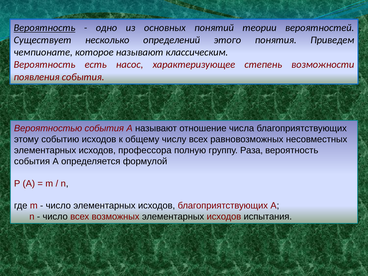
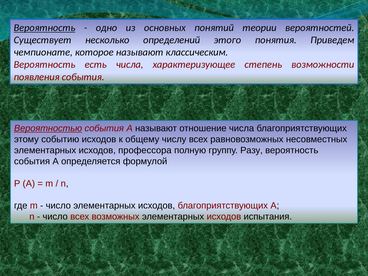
есть насос: насос -> числа (130, 65)
Вероятностью underline: none -> present (48, 128)
Раза: Раза -> Разу (251, 150)
